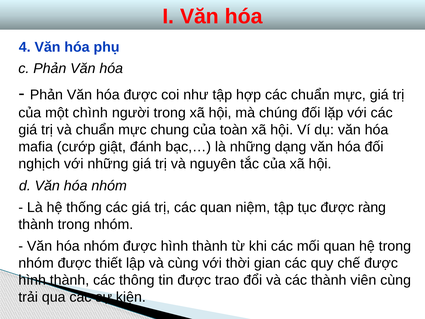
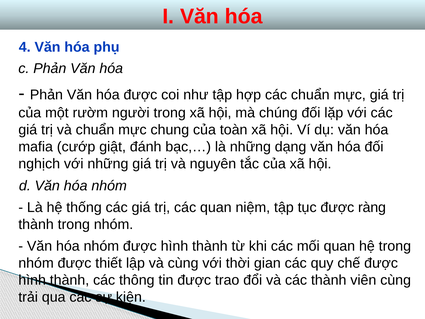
chình: chình -> rườm (90, 113)
